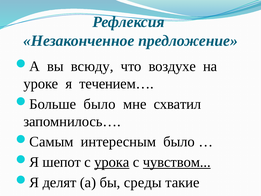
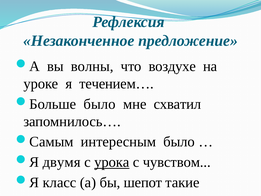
всюду: всюду -> волны (92, 66)
шепот: шепот -> двумя (62, 162)
чувством underline: present -> none (177, 162)
делят: делят -> класс (60, 182)
среды: среды -> шепот (143, 182)
